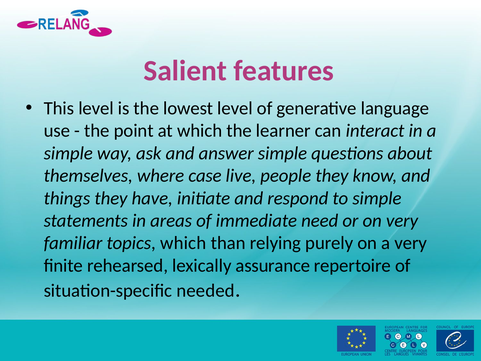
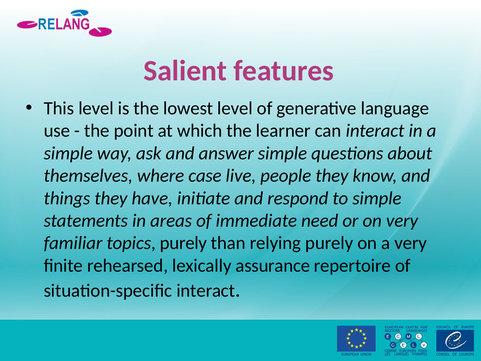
topics which: which -> purely (183, 243)
situation-specific needed: needed -> interact (206, 291)
